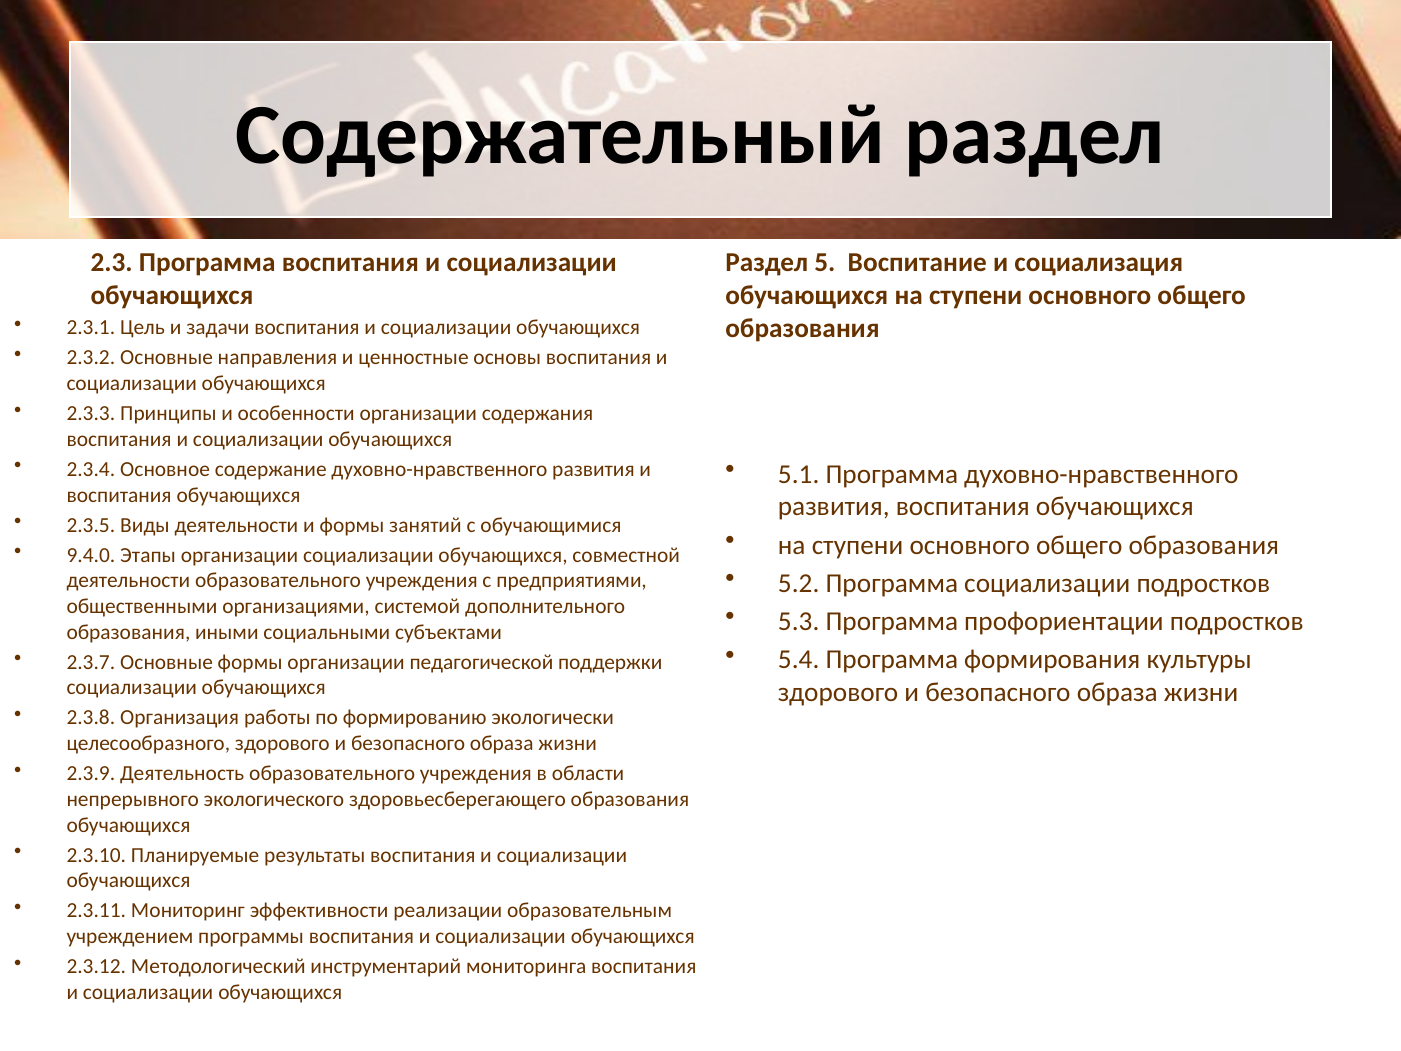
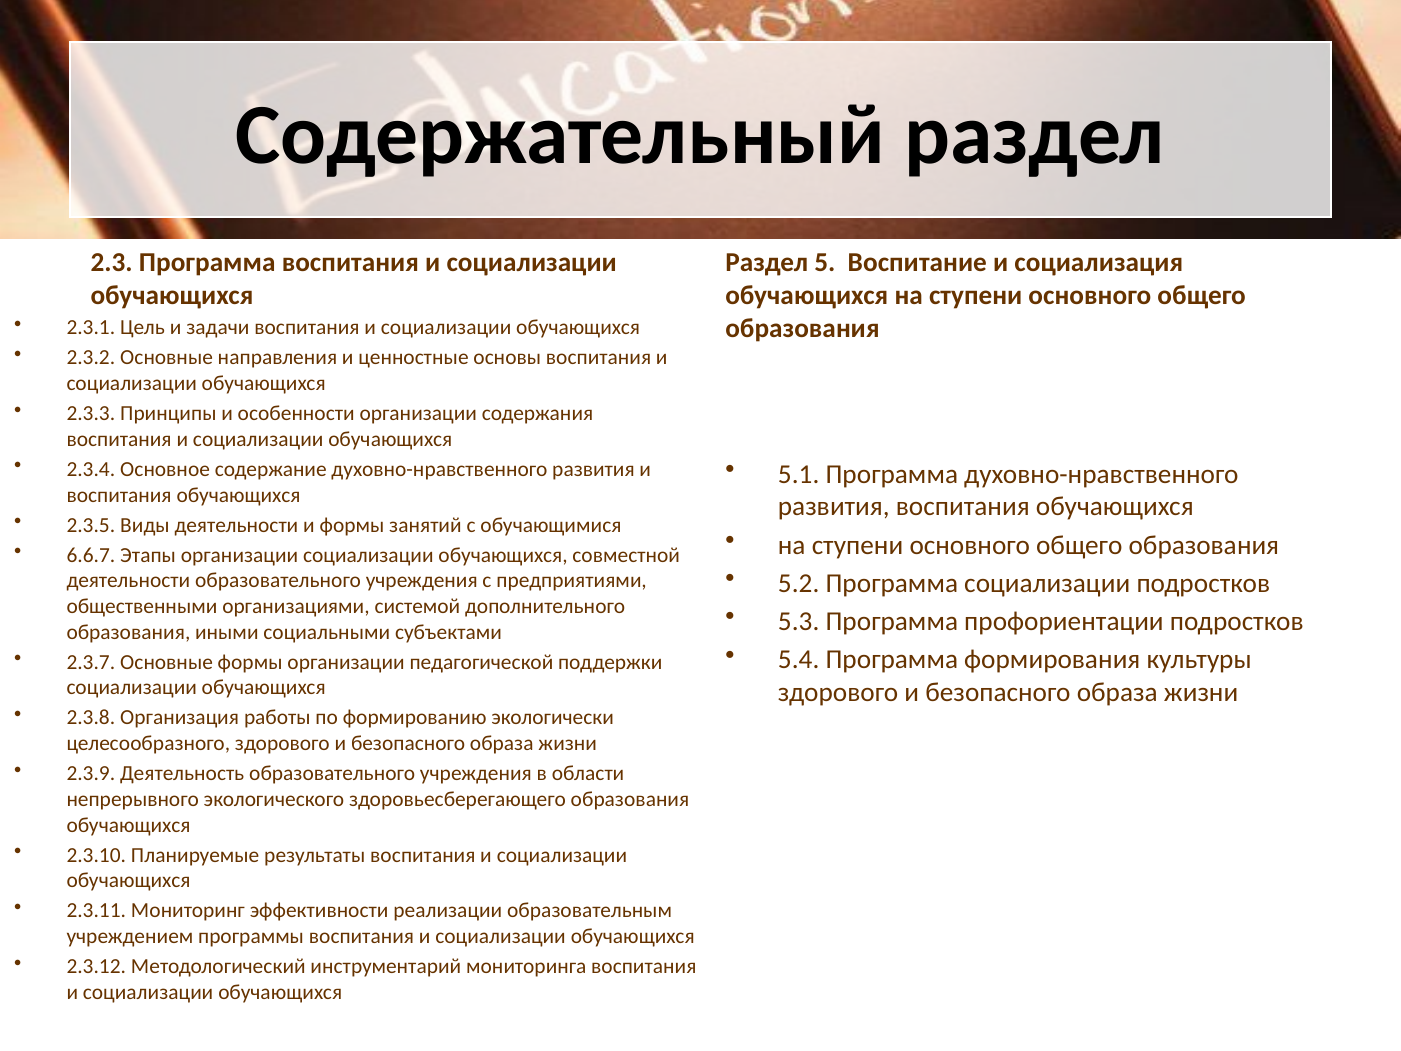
9.4.0: 9.4.0 -> 6.6.7 (91, 555)
